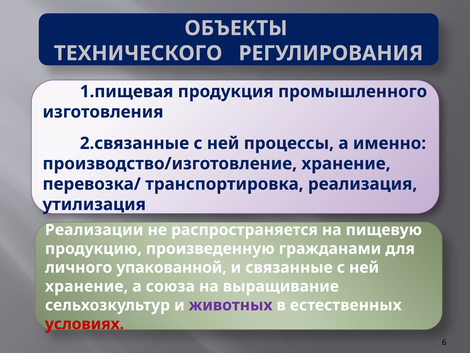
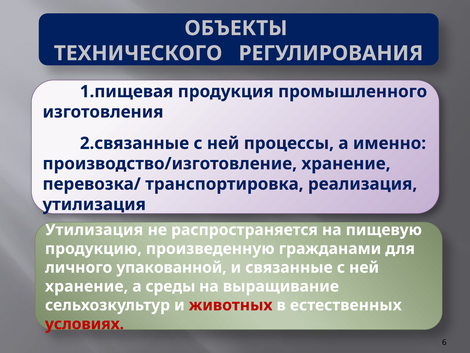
Реализации: Реализации -> Утилизация (94, 230)
союза: союза -> среды (170, 286)
животных colour: purple -> red (231, 305)
